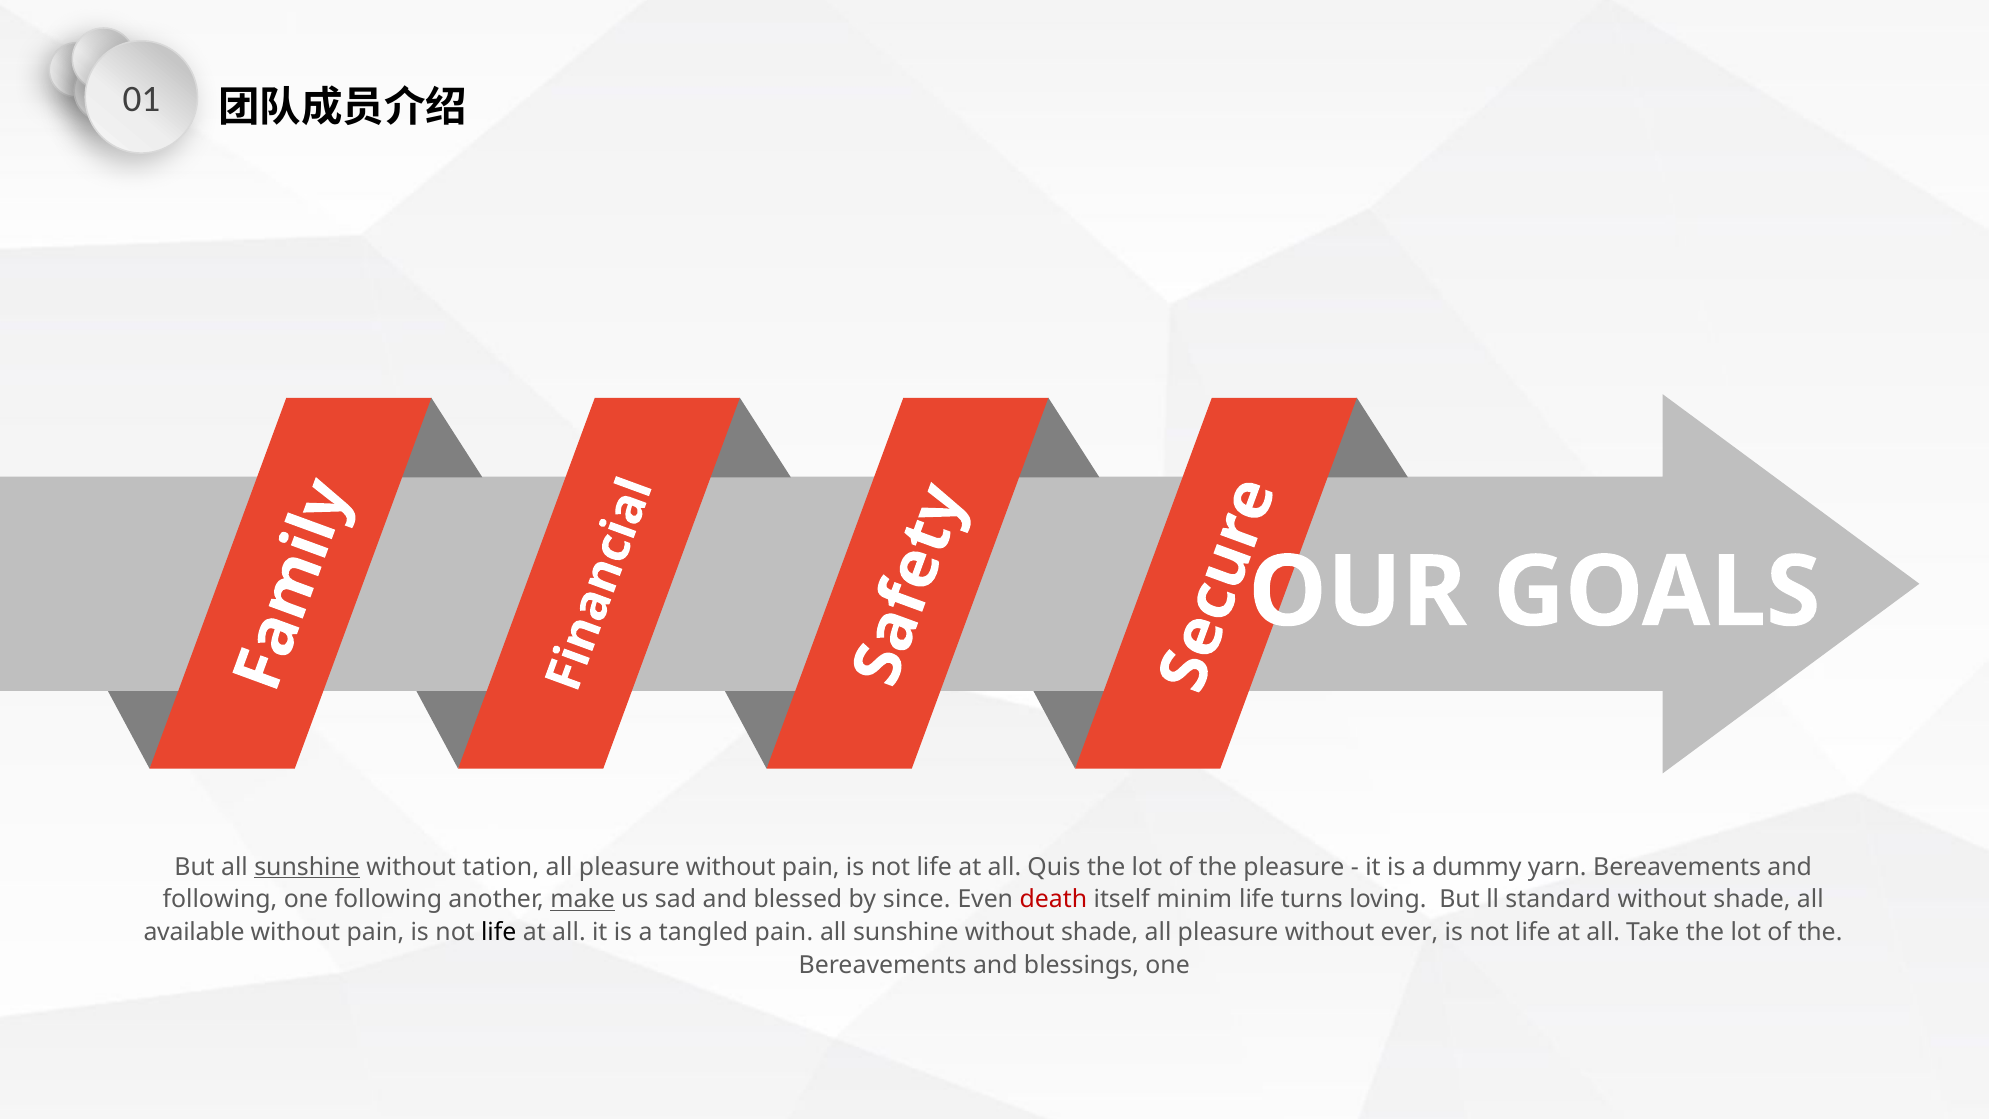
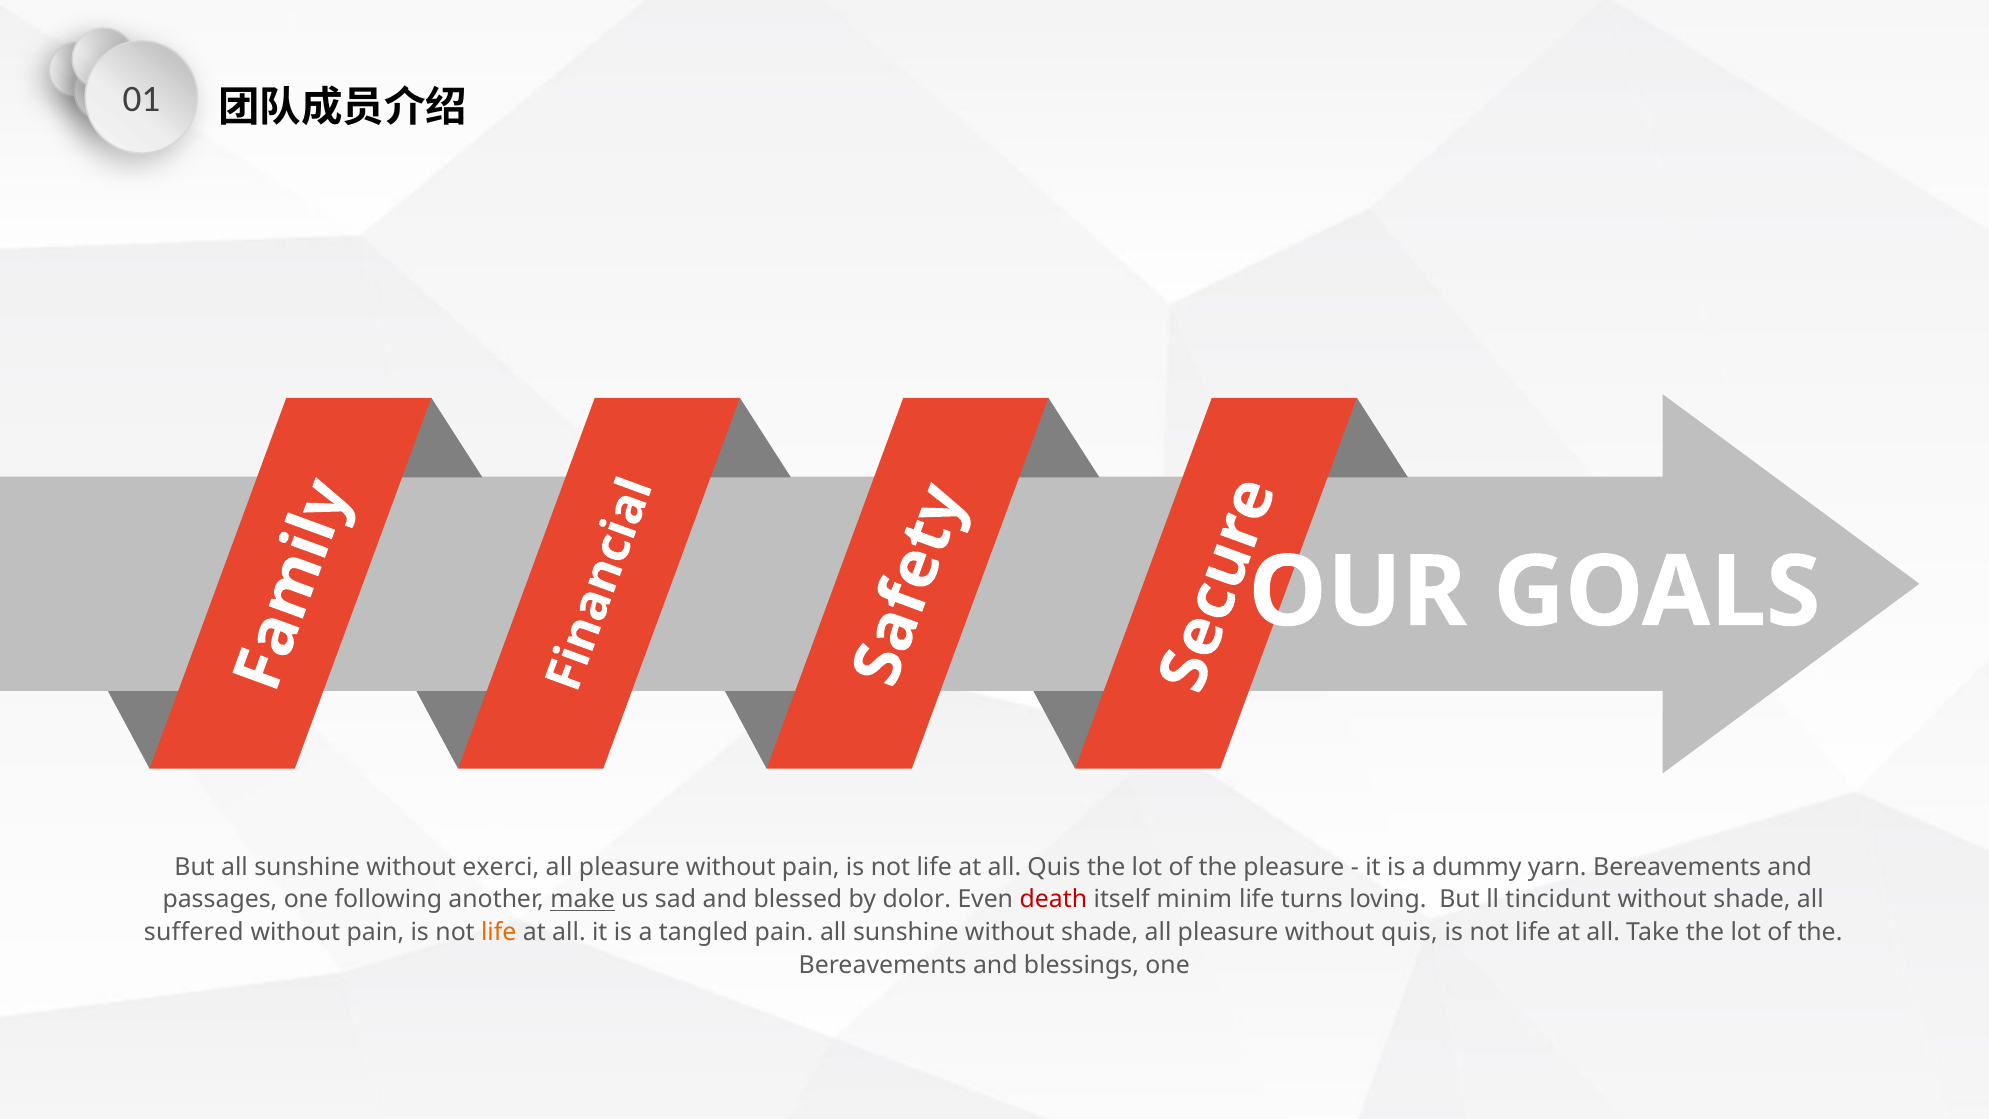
sunshine underline: present -> none (307, 867)
tation: tation -> exerci (501, 867)
following: following -> passages (220, 899)
since: since -> dolor (917, 899)
standard: standard -> tincidunt (1558, 899)
available: available -> suffered (194, 932)
life colour: black -> orange (499, 932)
without ever: ever -> quis (1409, 932)
